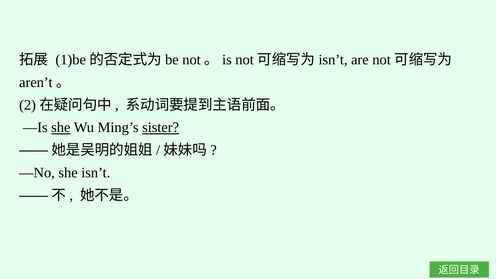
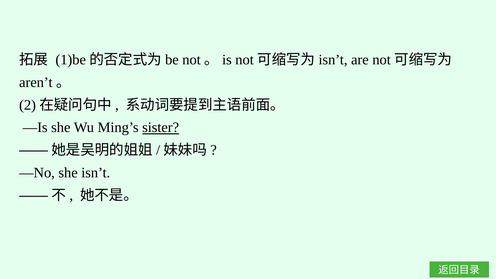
she underline: present -> none (61, 128)
